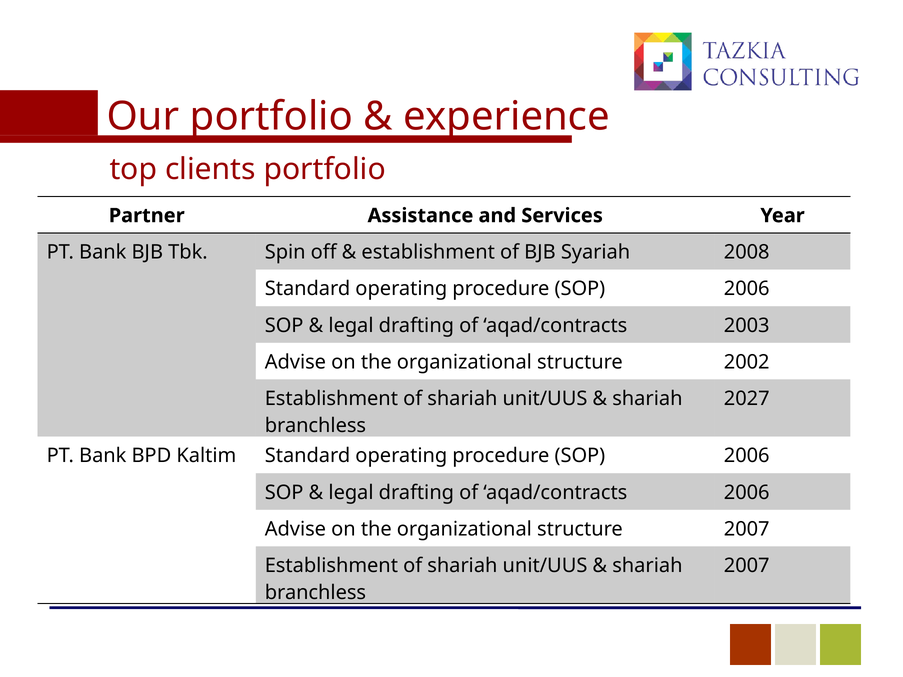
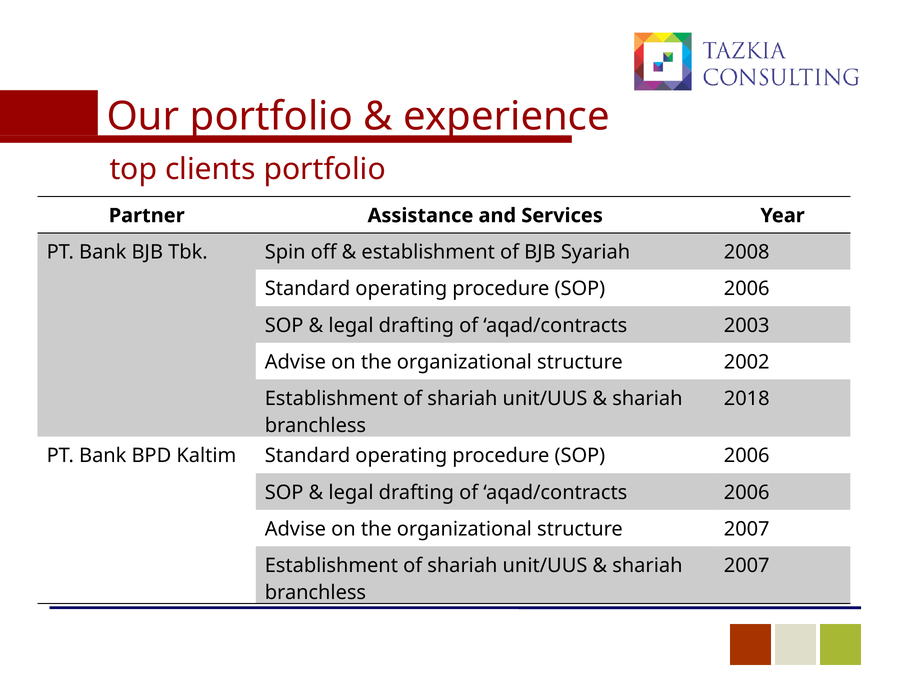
2027: 2027 -> 2018 (747, 399)
